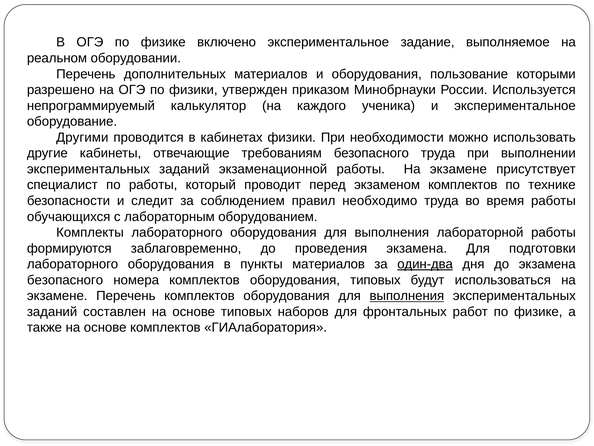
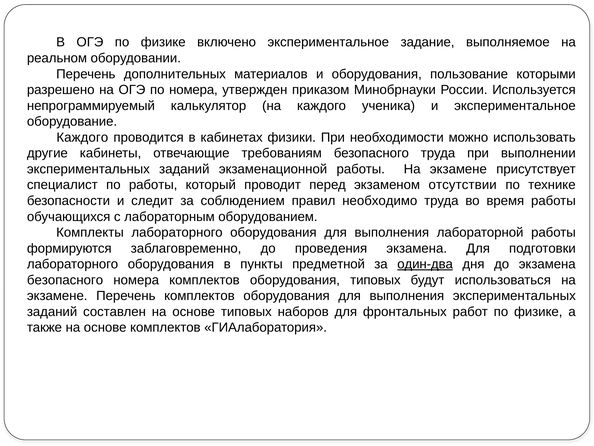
по физики: физики -> номера (193, 90)
Другими: Другими -> Каждого (82, 137)
экзаменом комплектов: комплектов -> отсутствии (463, 185)
пункты материалов: материалов -> предметной (329, 264)
выполнения underline: present -> none (407, 296)
